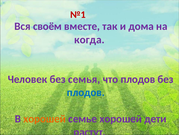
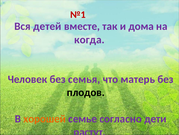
своём: своём -> детей (47, 26)
что плодов: плодов -> матерь (138, 79)
плодов colour: blue -> black (86, 92)
семье хорошей: хорошей -> согласно (121, 118)
